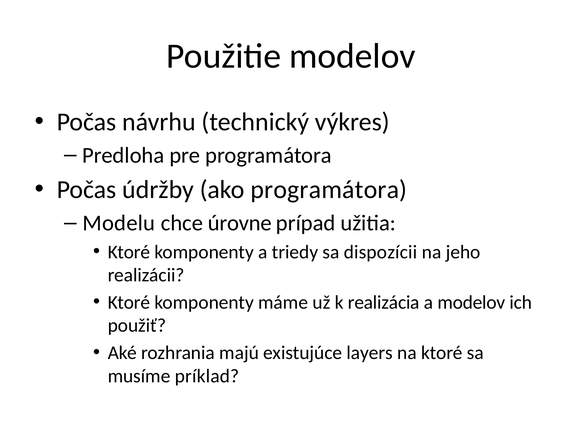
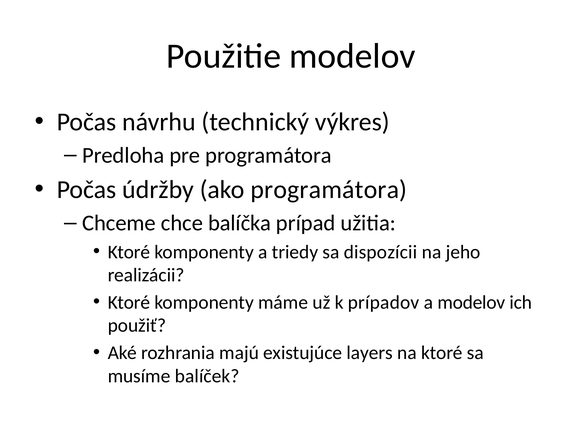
Modelu: Modelu -> Chceme (119, 223)
úrovne: úrovne -> balíčka (240, 223)
realizácia: realizácia -> prípadov (384, 303)
príklad: príklad -> balíček (207, 376)
